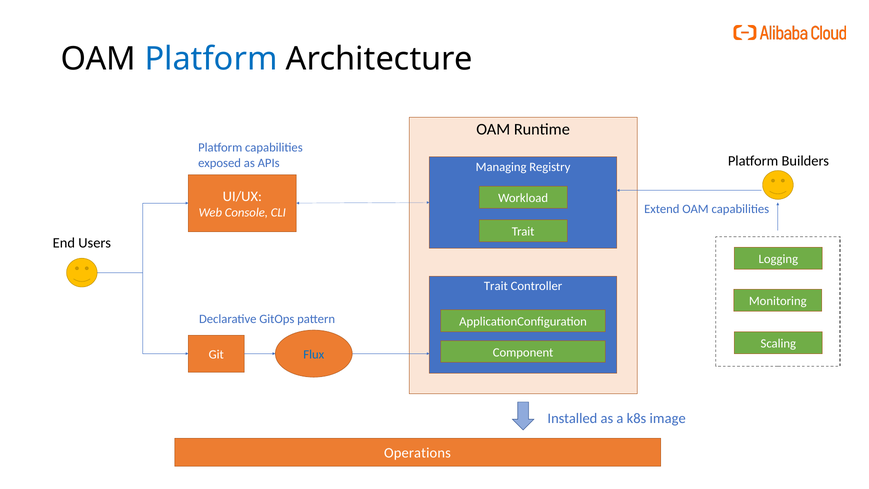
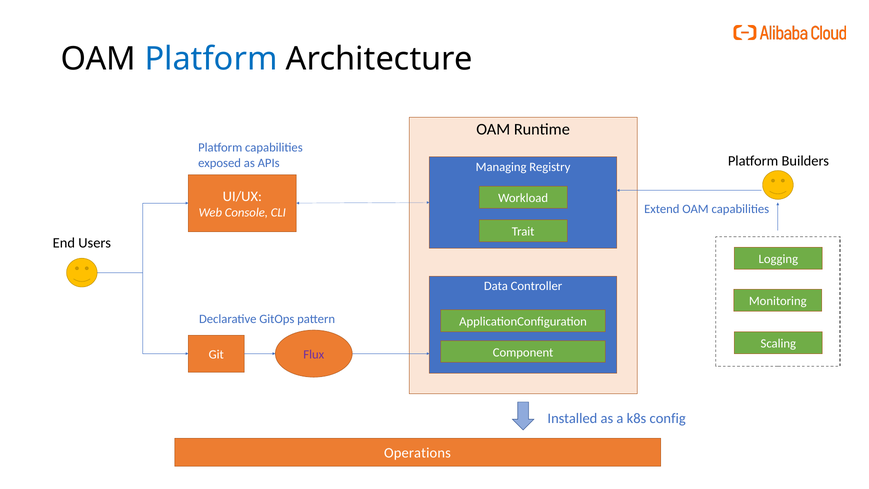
Trait: Trait -> Data (496, 286)
Flux colour: blue -> purple (314, 354)
image: image -> config (668, 418)
